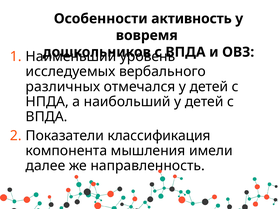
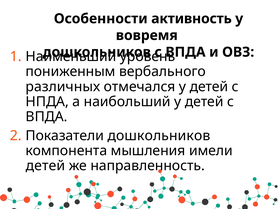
исследуемых: исследуемых -> пониженным (71, 71)
Показатели классификация: классификация -> дошкольников (159, 135)
далее: далее -> детей (45, 165)
